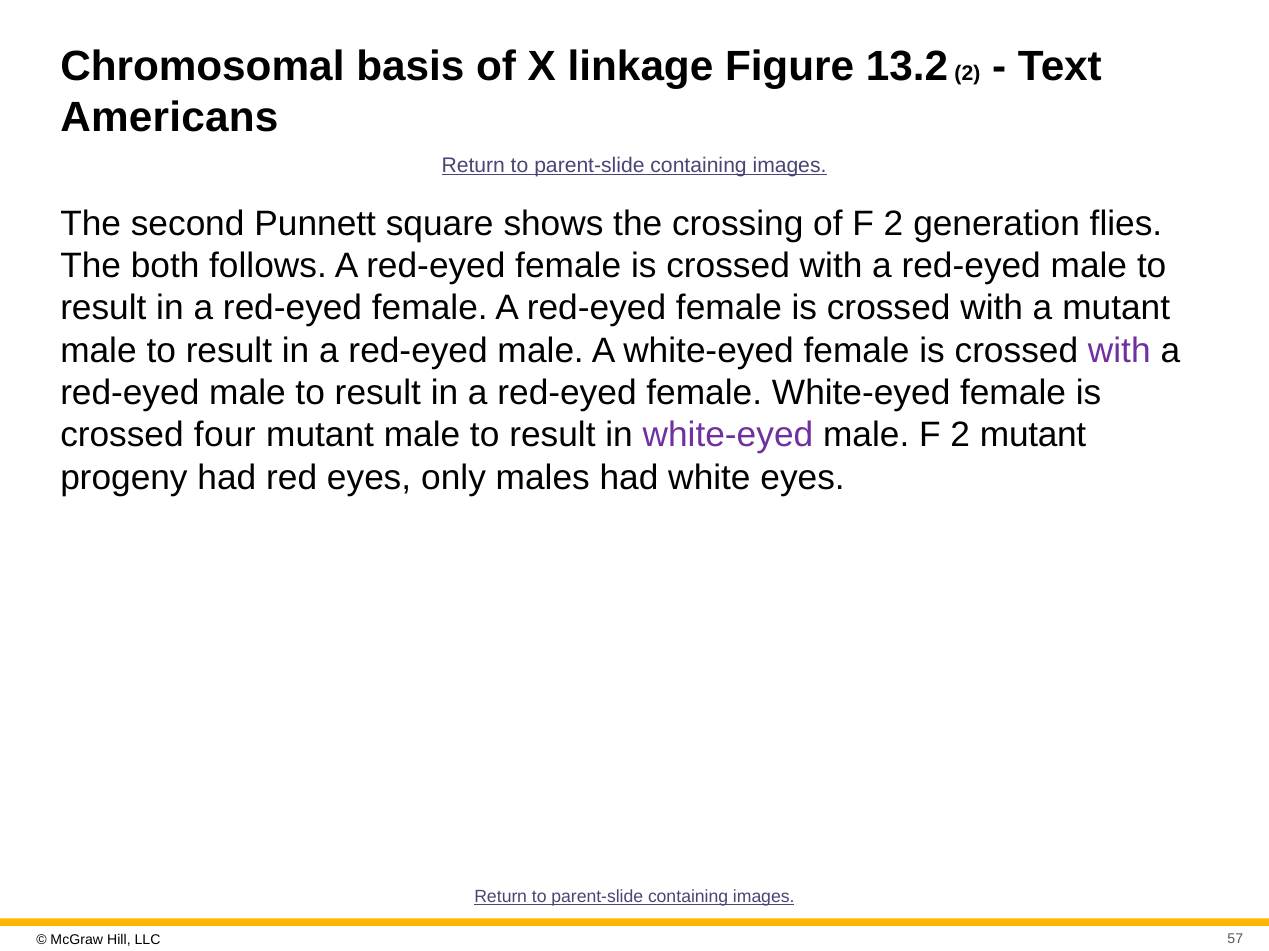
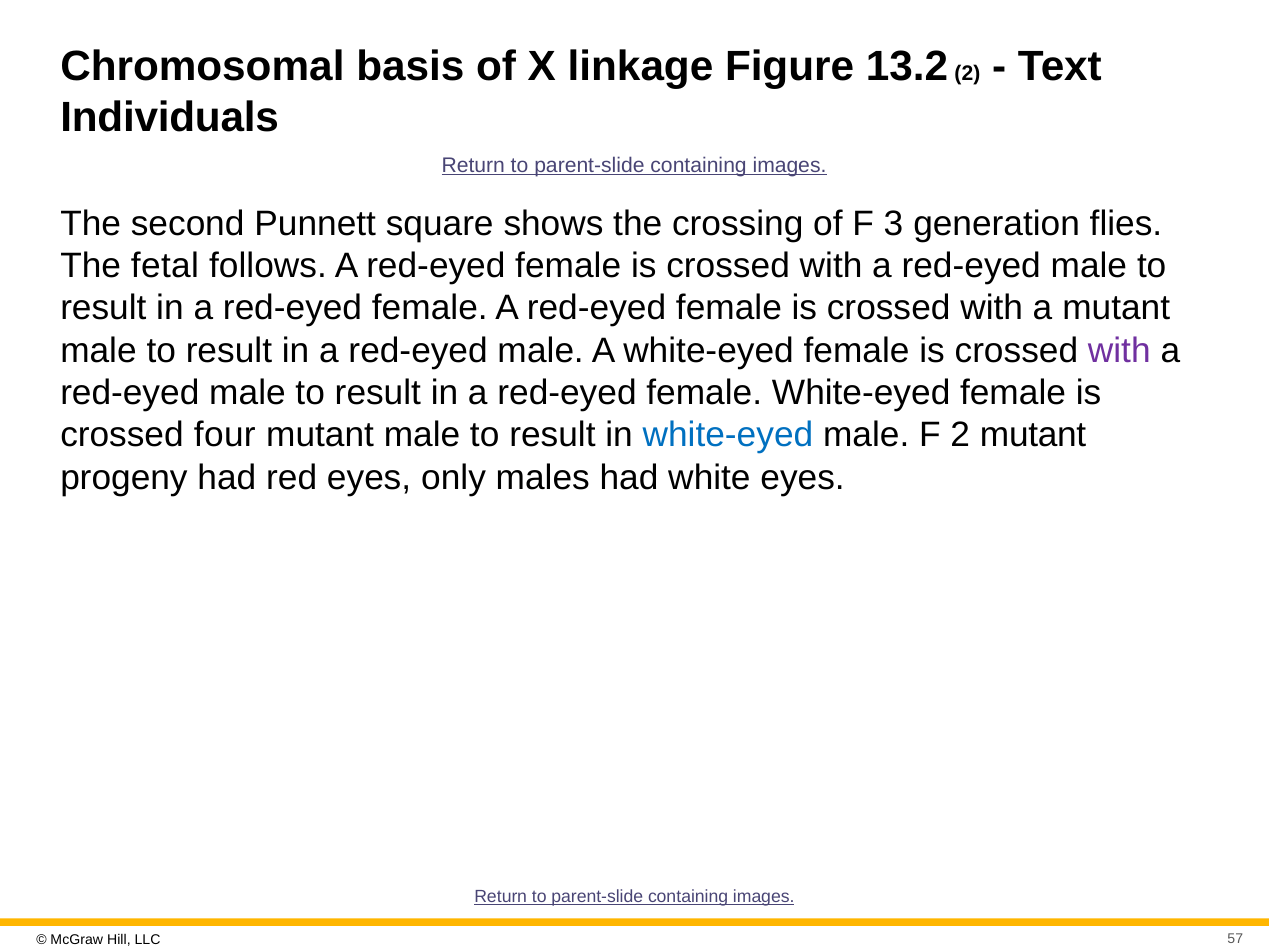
Americans: Americans -> Individuals (170, 118)
of F 2: 2 -> 3 (894, 224)
both: both -> fetal (165, 266)
white-eyed colour: purple -> blue (728, 435)
